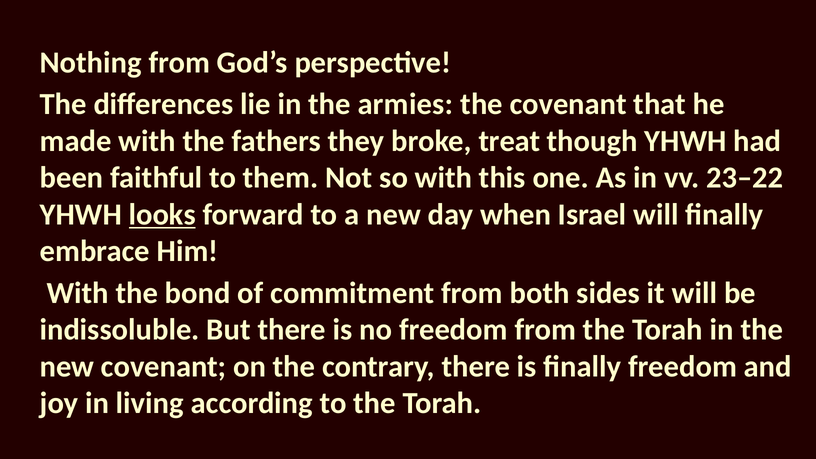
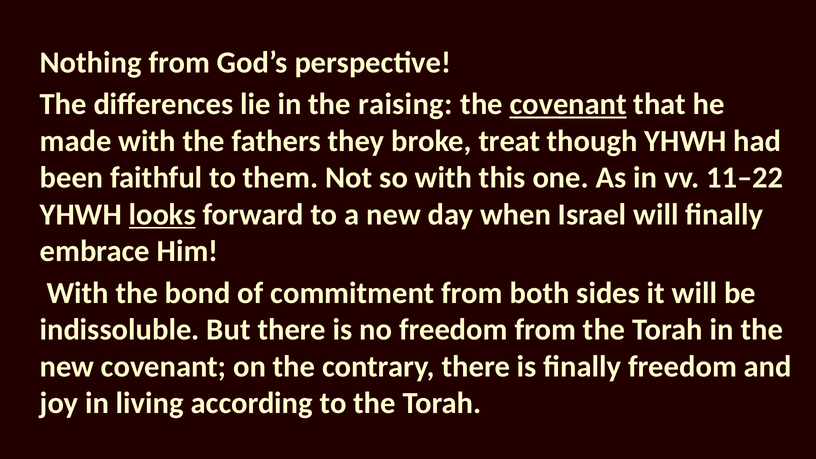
armies: armies -> raising (405, 104)
covenant underline: none -> present (568, 104)
23–22: 23–22 -> 11–22 (745, 178)
